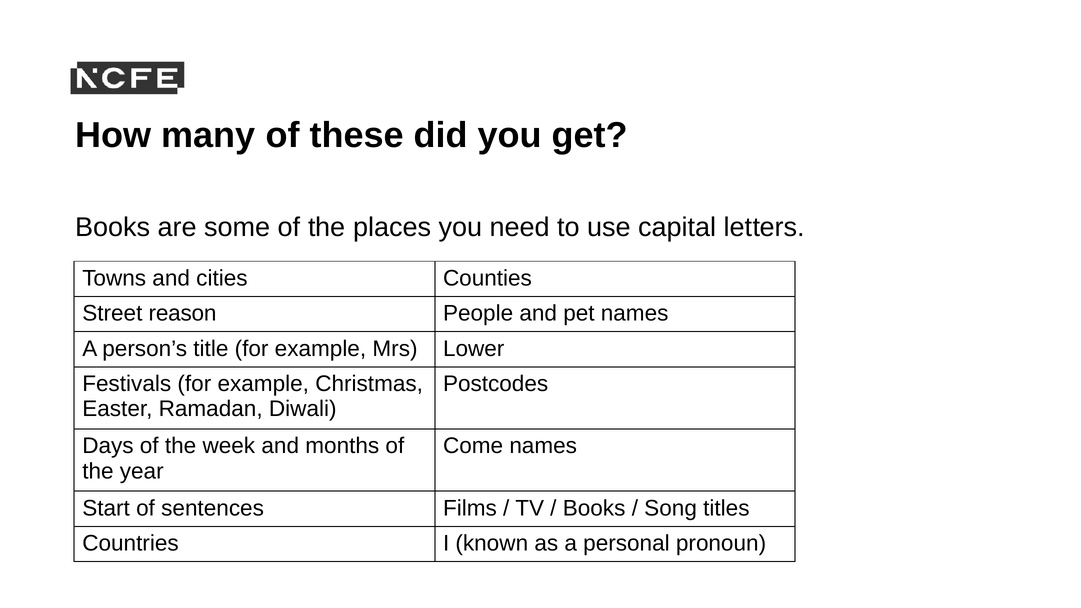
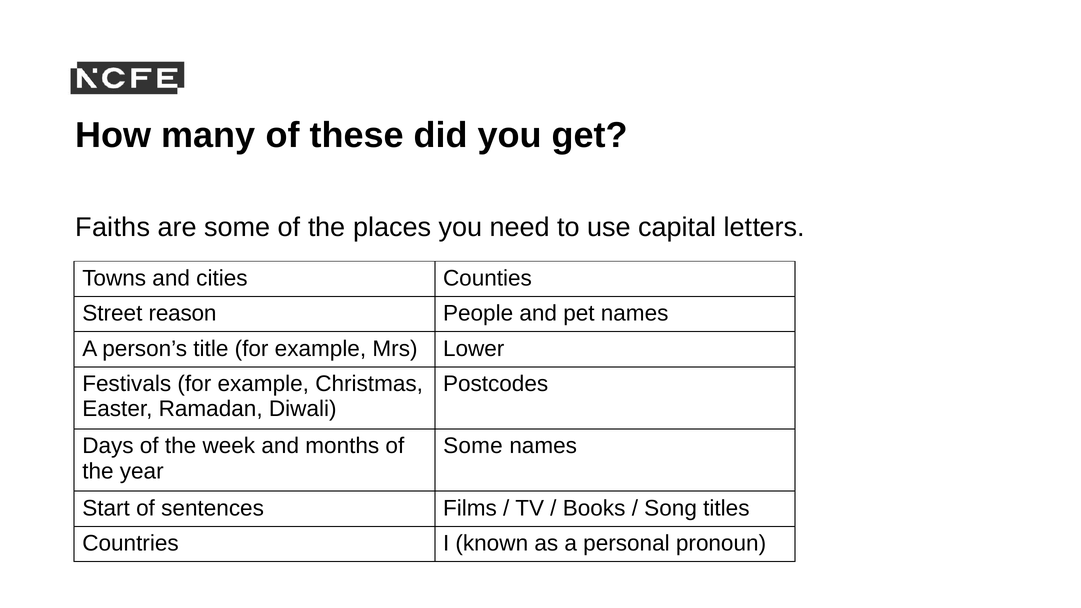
Books: Books -> Faiths (113, 227)
Come: Come -> Some (473, 446)
